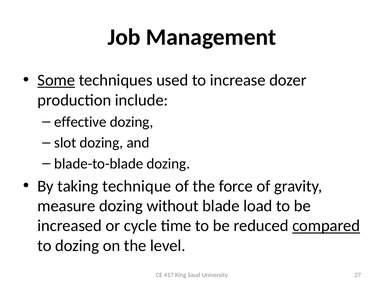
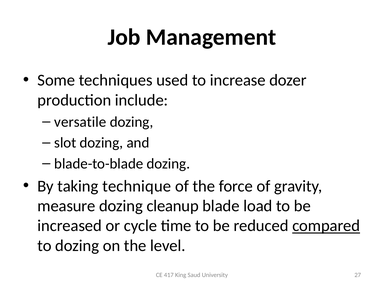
Some underline: present -> none (56, 80)
effective: effective -> versatile (80, 122)
without: without -> cleanup (173, 206)
